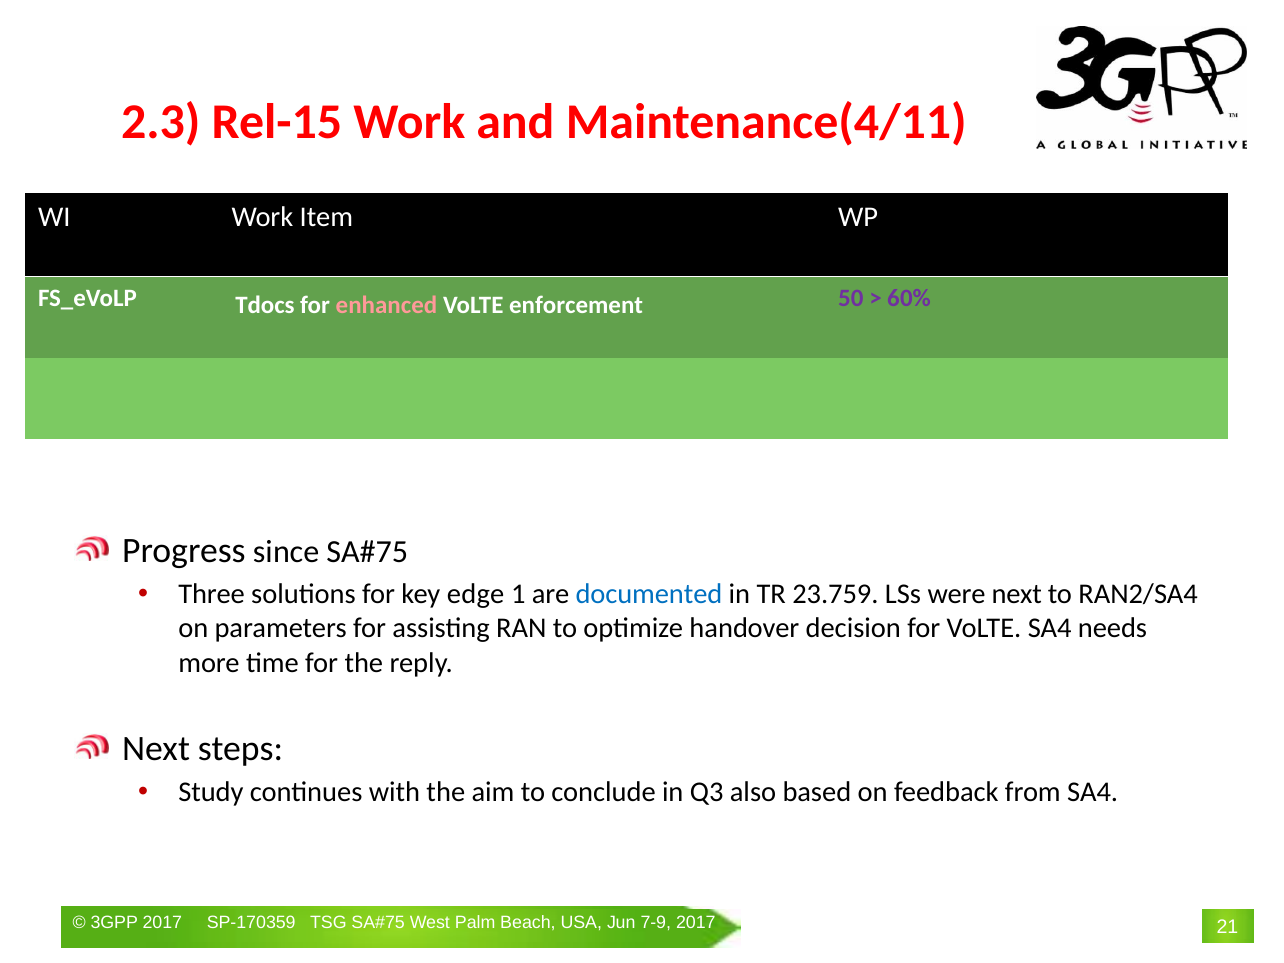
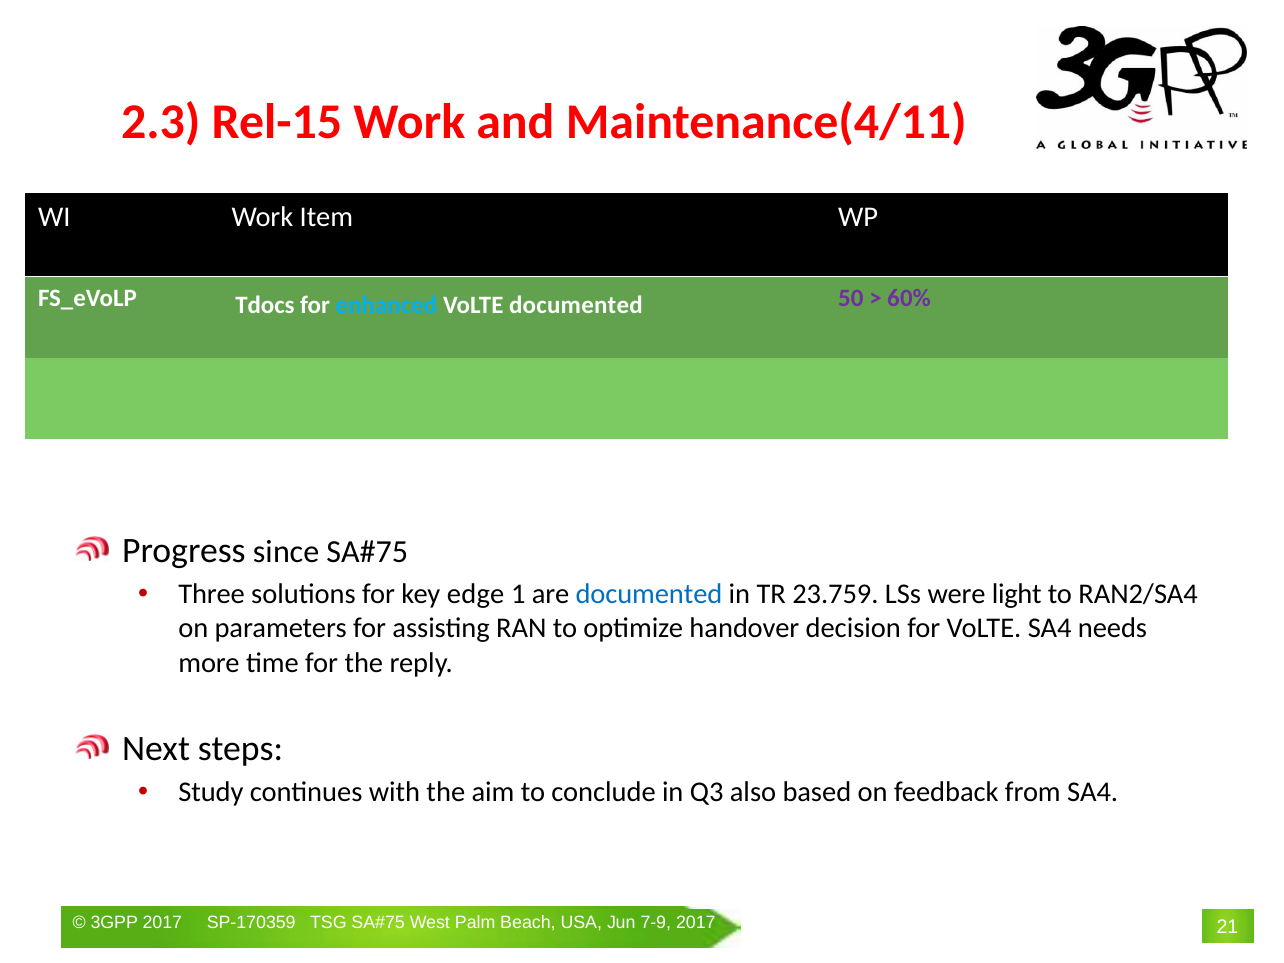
enhanced colour: pink -> light blue (387, 305)
VoLTE enforcement: enforcement -> documented (576, 305)
were next: next -> light (1017, 594)
